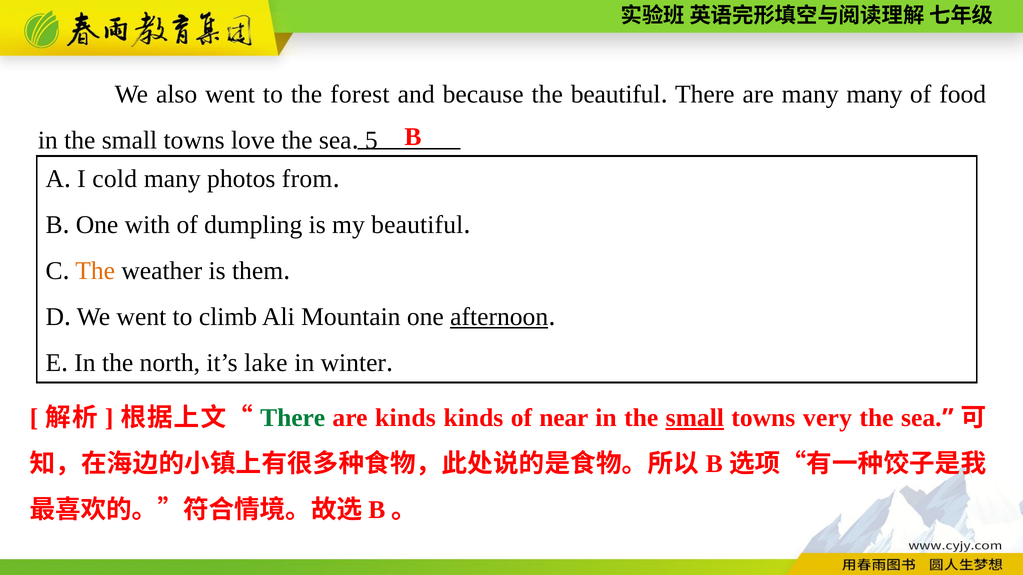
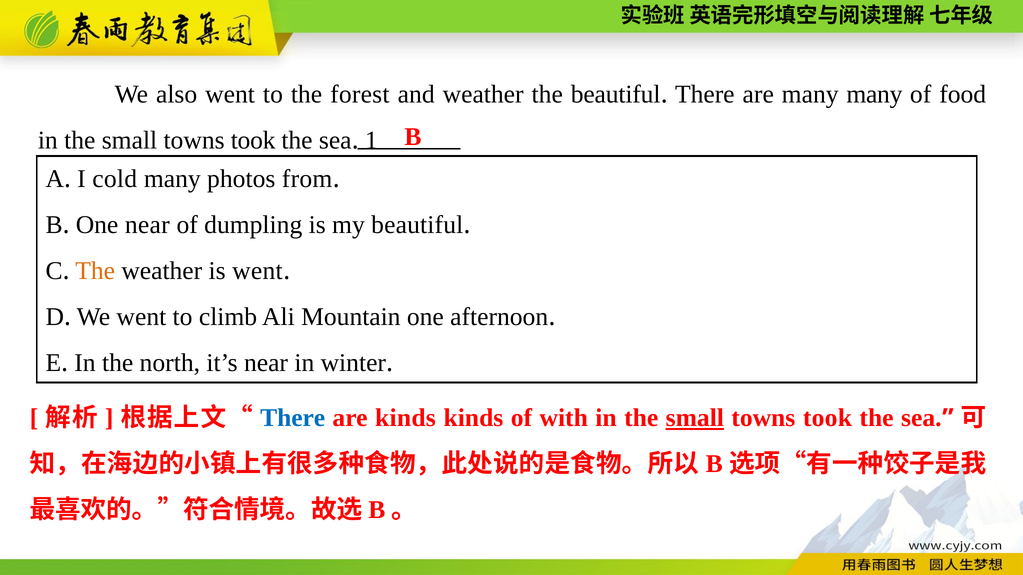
and because: because -> weather (483, 94)
love: love -> took (253, 140)
5: 5 -> 1 (371, 140)
One with: with -> near (147, 225)
is them: them -> went (257, 271)
afternoon underline: present -> none (499, 317)
it’s lake: lake -> near (266, 363)
There colour: green -> blue (293, 418)
near: near -> with (564, 418)
very: very -> took (827, 418)
